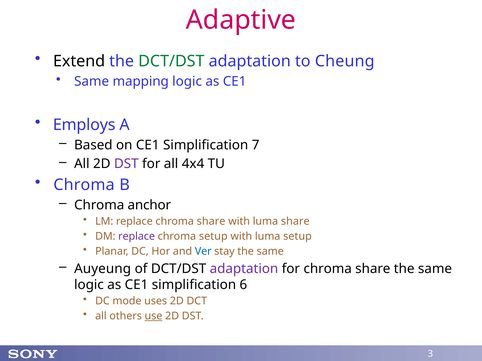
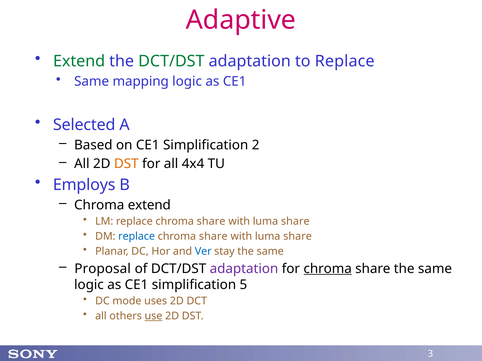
Extend colour: black -> green (79, 61)
to Cheung: Cheung -> Replace (345, 61)
Employs: Employs -> Selected (84, 125)
7: 7 -> 2 (256, 145)
DST colour: purple -> orange (126, 164)
Chroma: Chroma -> Employs (84, 185)
Chroma anchor: anchor -> extend (149, 205)
replace colour: purple -> blue (137, 237)
setup: setup -> share (213, 237)
setup: setup -> share (298, 237)
Auyeung: Auyeung -> Proposal (103, 269)
chroma underline: none -> present (328, 269)
6: 6 -> 5 (243, 285)
